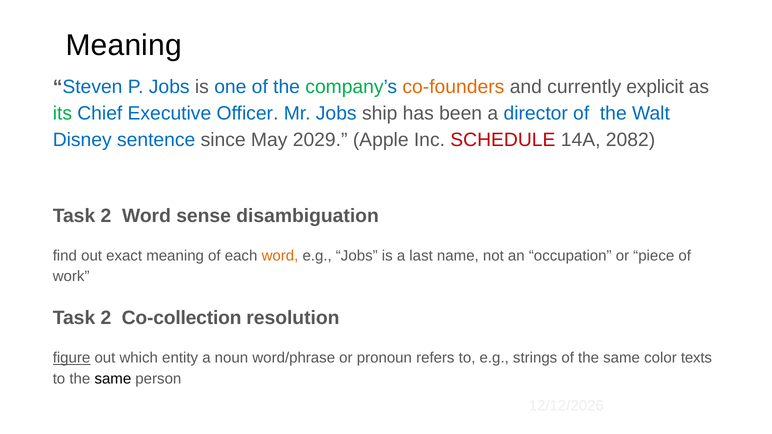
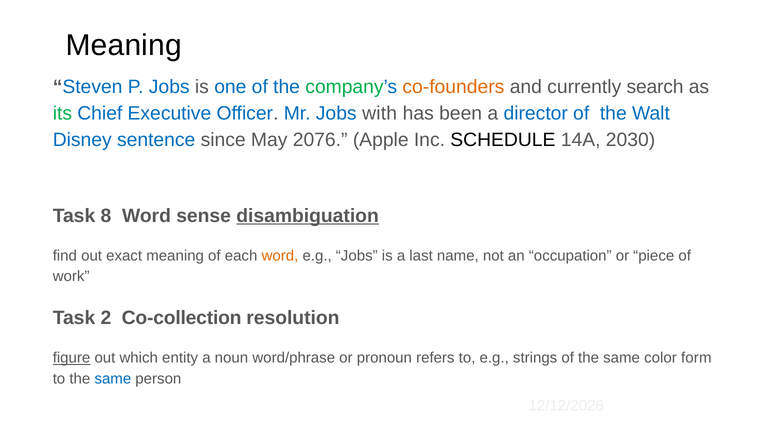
explicit: explicit -> search (655, 87)
ship: ship -> with (380, 113)
2029: 2029 -> 2076 (320, 140)
SCHEDULE colour: red -> black (503, 140)
2082: 2082 -> 2030 (630, 140)
2: 2 -> 8 (106, 216)
disambiguation underline: none -> present (308, 216)
texts: texts -> form (696, 358)
same colour: black -> blue (113, 379)
